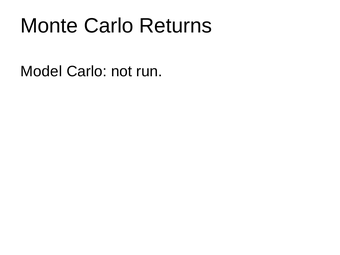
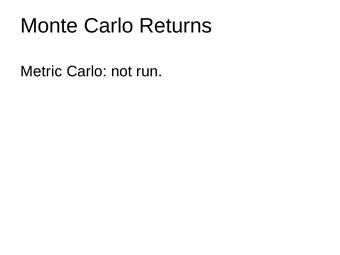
Model: Model -> Metric (41, 71)
